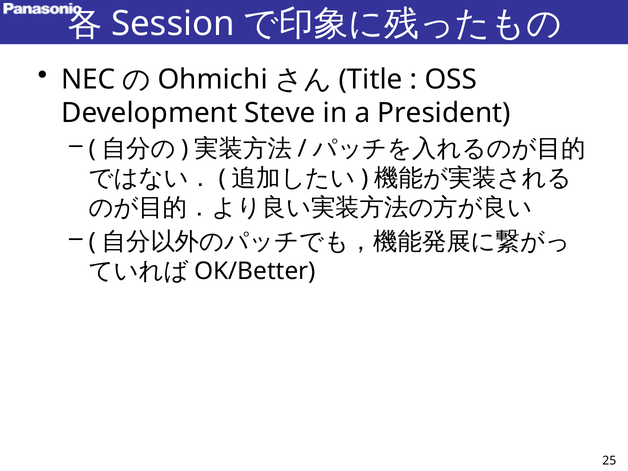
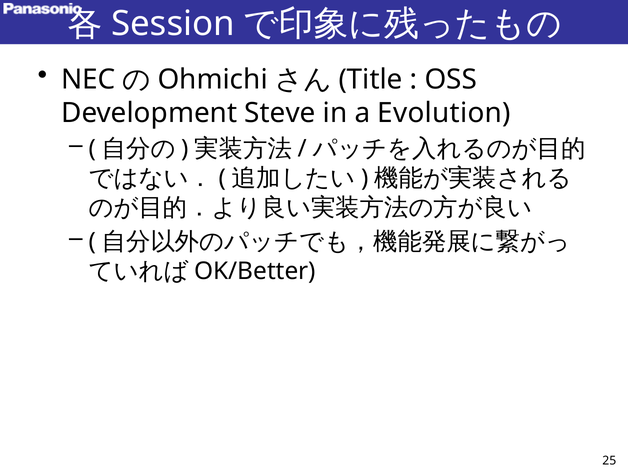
President: President -> Evolution (444, 113)
